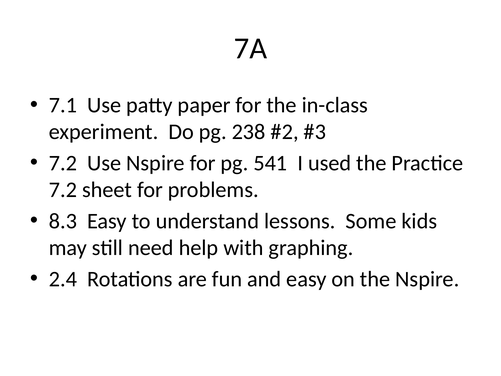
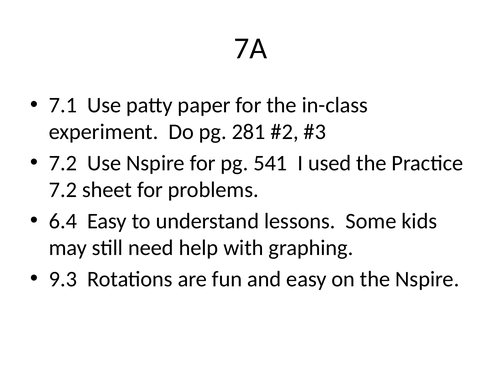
238: 238 -> 281 (249, 132)
8.3: 8.3 -> 6.4 (63, 221)
2.4: 2.4 -> 9.3 (63, 279)
